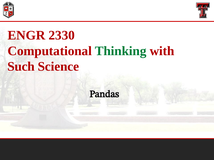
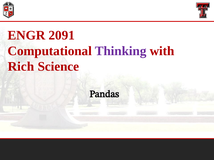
2330: 2330 -> 2091 (62, 35)
Thinking colour: green -> purple (121, 51)
Such: Such -> Rich (21, 67)
